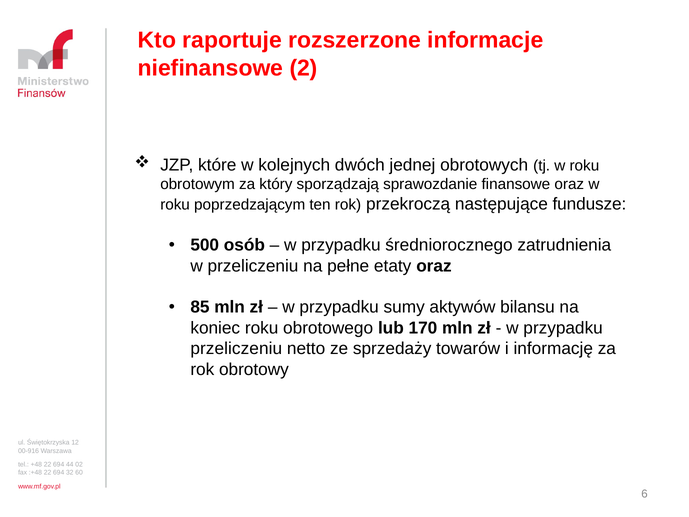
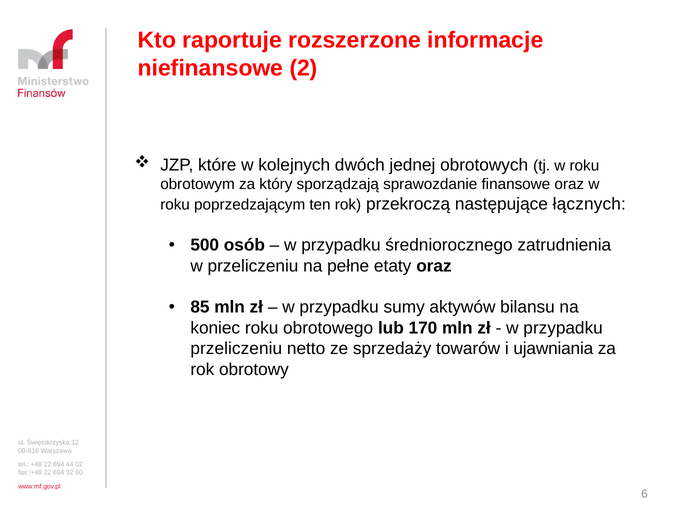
fundusze: fundusze -> łącznych (589, 204)
informację: informację -> ujawniania (553, 348)
